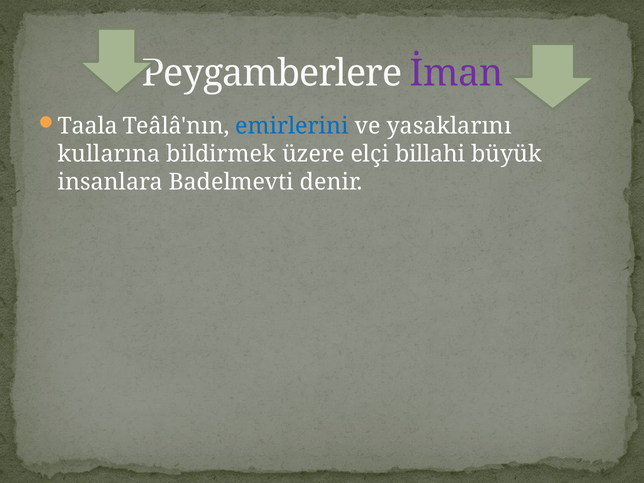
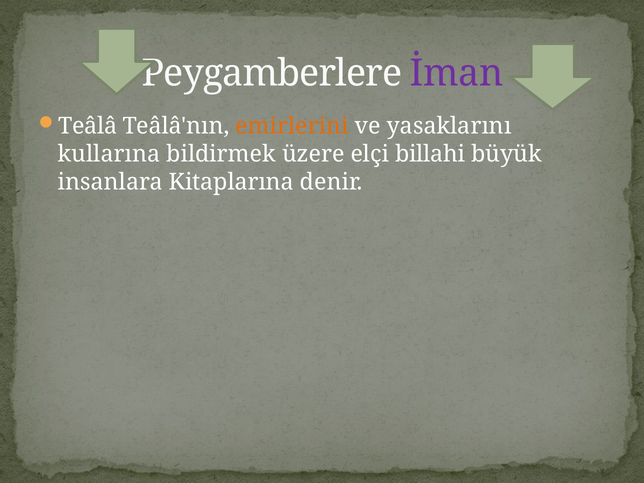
Taala: Taala -> Teâlâ (88, 126)
emirlerini colour: blue -> orange (292, 126)
Badelmevti: Badelmevti -> Kitaplarına (231, 182)
